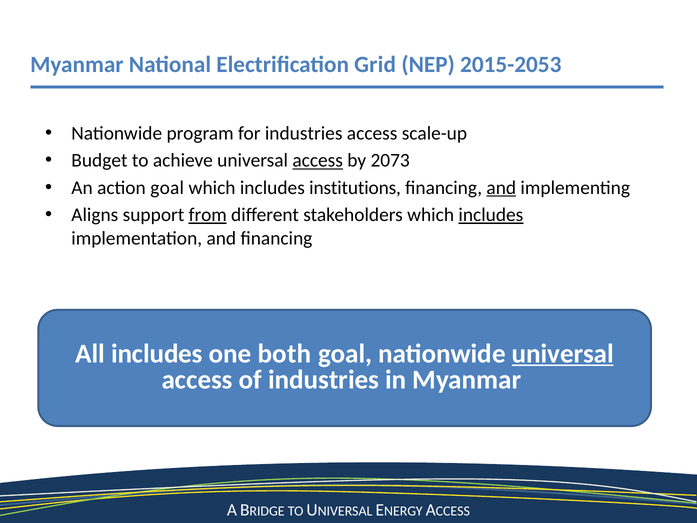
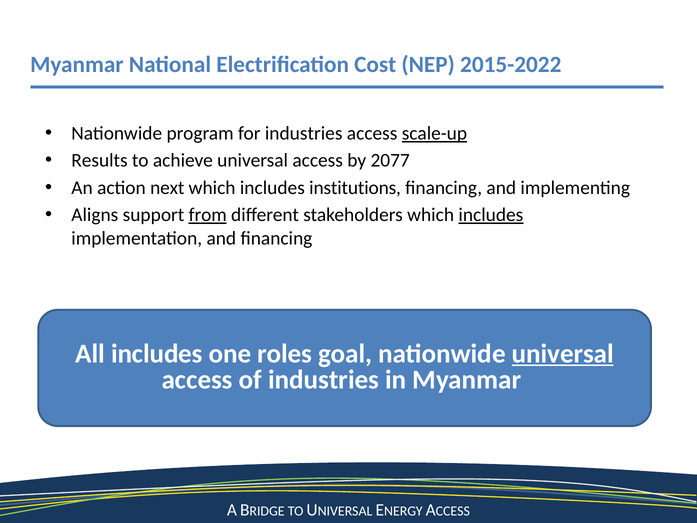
Grid: Grid -> Cost (375, 65)
2015-2053: 2015-2053 -> 2015-2022 (511, 65)
scale-up underline: none -> present (434, 133)
Budget: Budget -> Results (100, 161)
access underline: present -> none (318, 161)
2073: 2073 -> 2077 (390, 161)
action goal: goal -> next (167, 188)
and underline: present -> none (501, 188)
both: both -> roles (285, 354)
